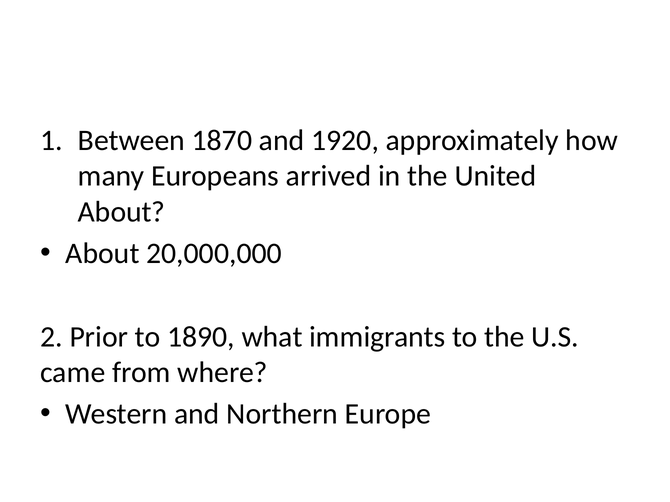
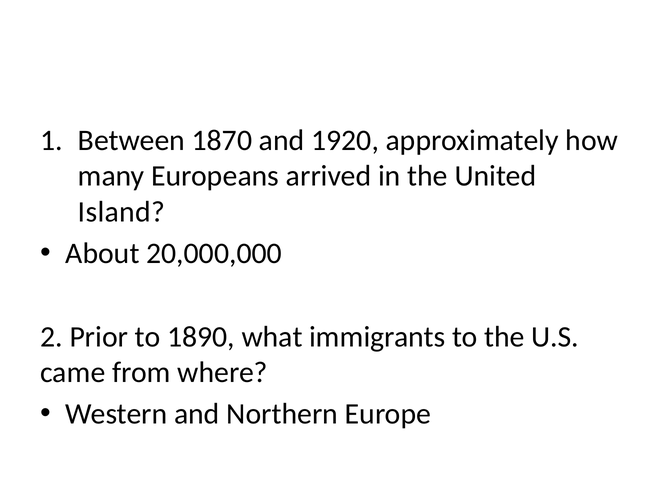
About: About -> Island (121, 212)
